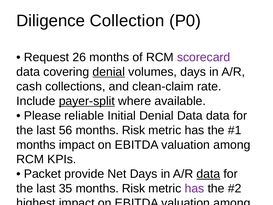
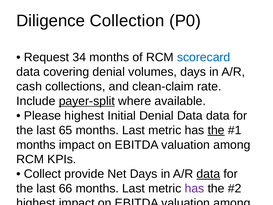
26: 26 -> 34 (79, 57)
scorecard colour: purple -> blue (204, 57)
denial underline: present -> none (109, 72)
Please reliable: reliable -> highest (84, 116)
56: 56 -> 65 (66, 130)
Risk: Risk -> Last (133, 130)
the underline: none -> present (216, 130)
Packet: Packet -> Collect (42, 174)
35: 35 -> 66 (66, 188)
Risk: Risk -> Last (133, 188)
